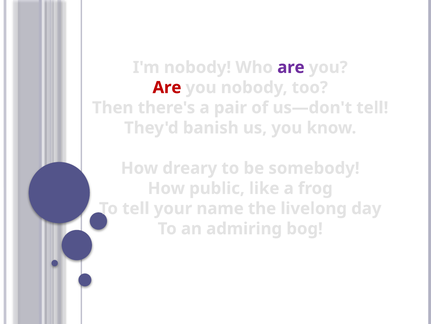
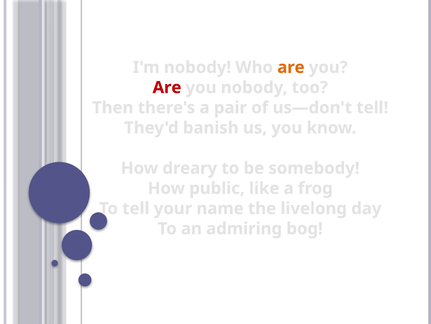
are colour: purple -> orange (291, 67)
